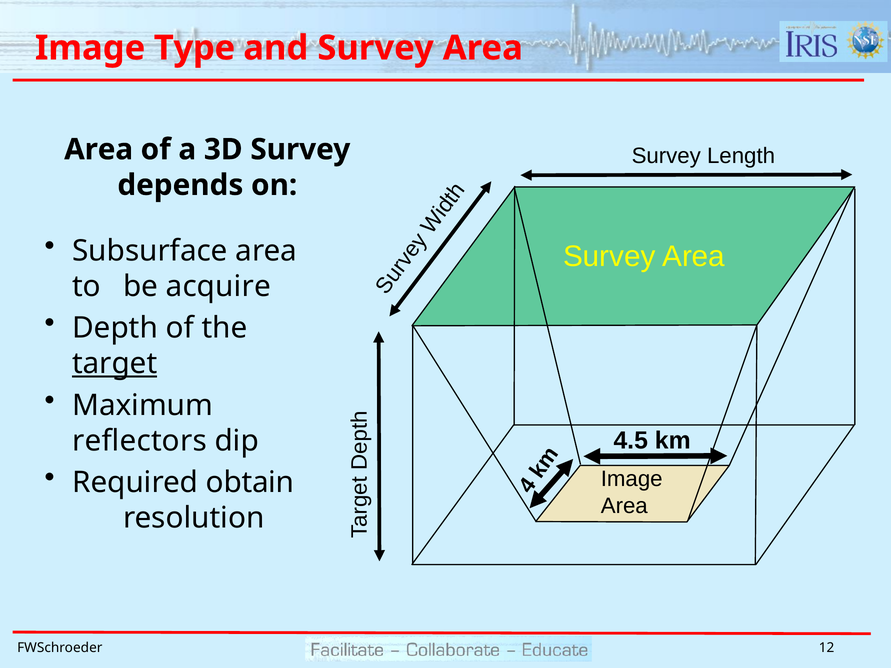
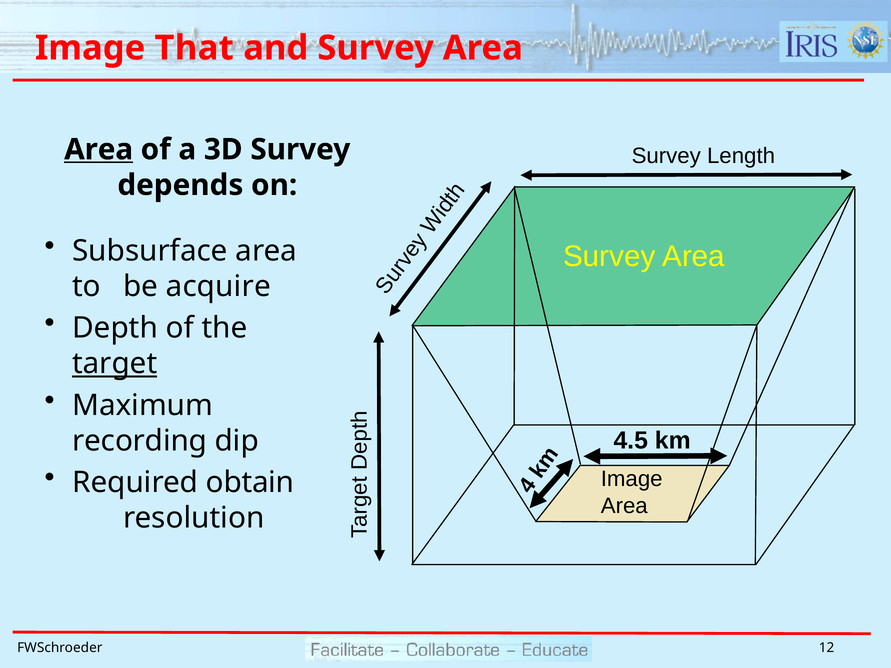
Type: Type -> That (194, 48)
Area underline: none -> present (99, 150)
reflectors: reflectors -> recording (140, 441)
